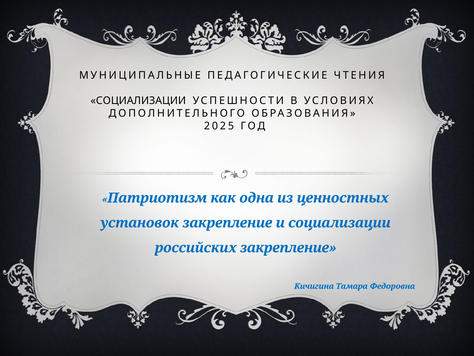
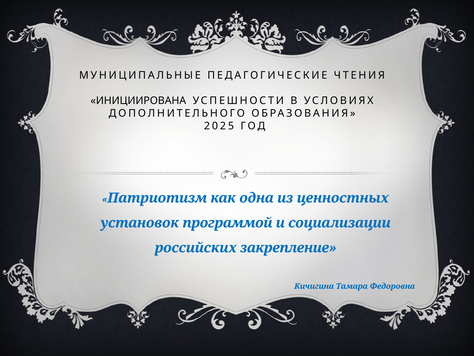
СОЦИАЛИЗАЦИИ: СОЦИАЛИЗАЦИИ -> ИНИЦИИРОВАНА (138, 101)
установок закрепление: закрепление -> программой (227, 223)
